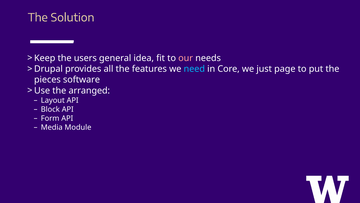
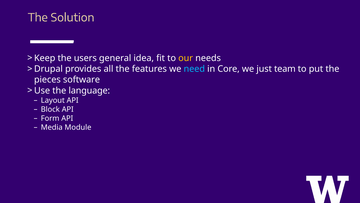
our colour: pink -> yellow (186, 58)
page: page -> team (285, 69)
arranged: arranged -> language (89, 91)
